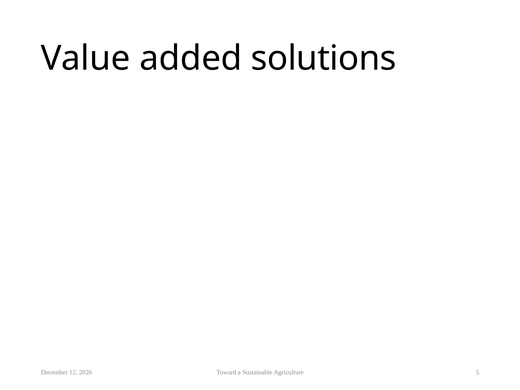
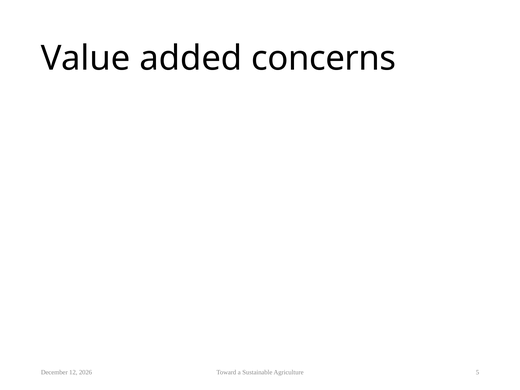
solutions: solutions -> concerns (324, 58)
